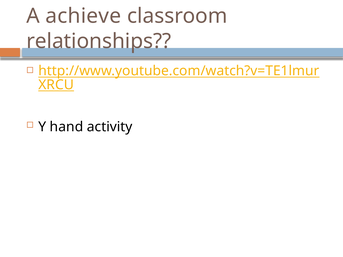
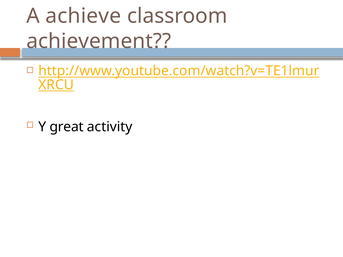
relationships: relationships -> achievement (99, 41)
hand: hand -> great (67, 127)
